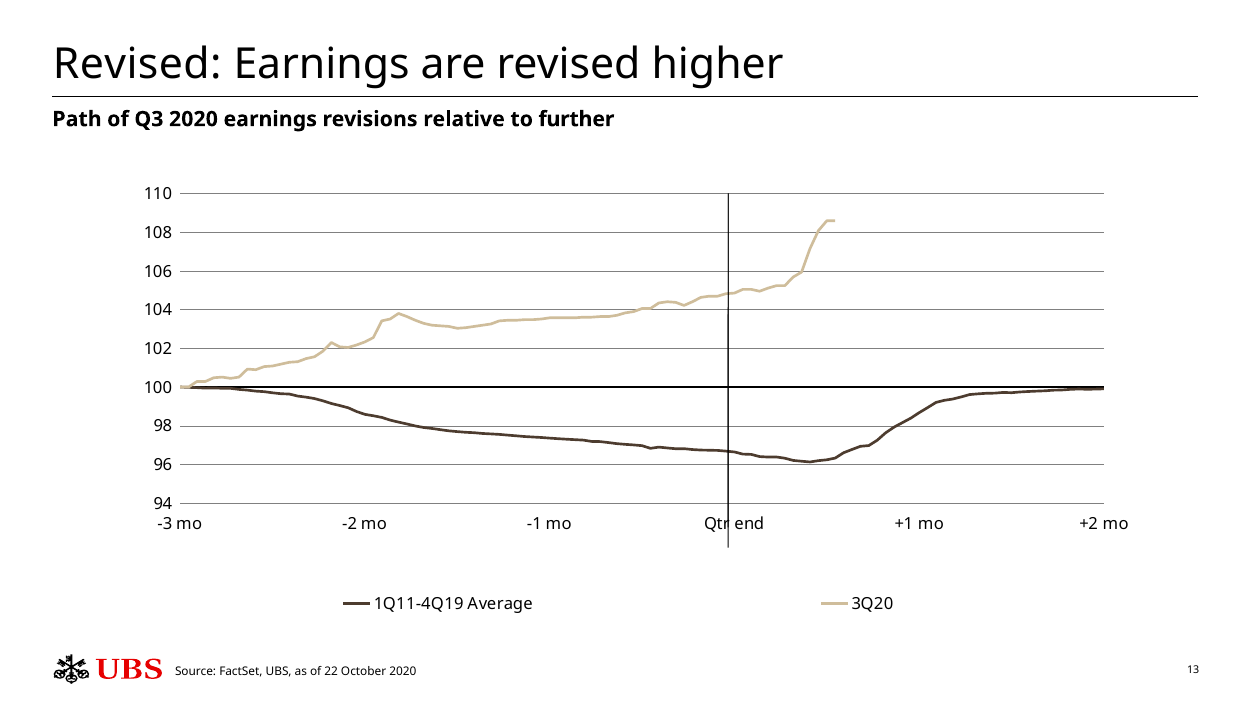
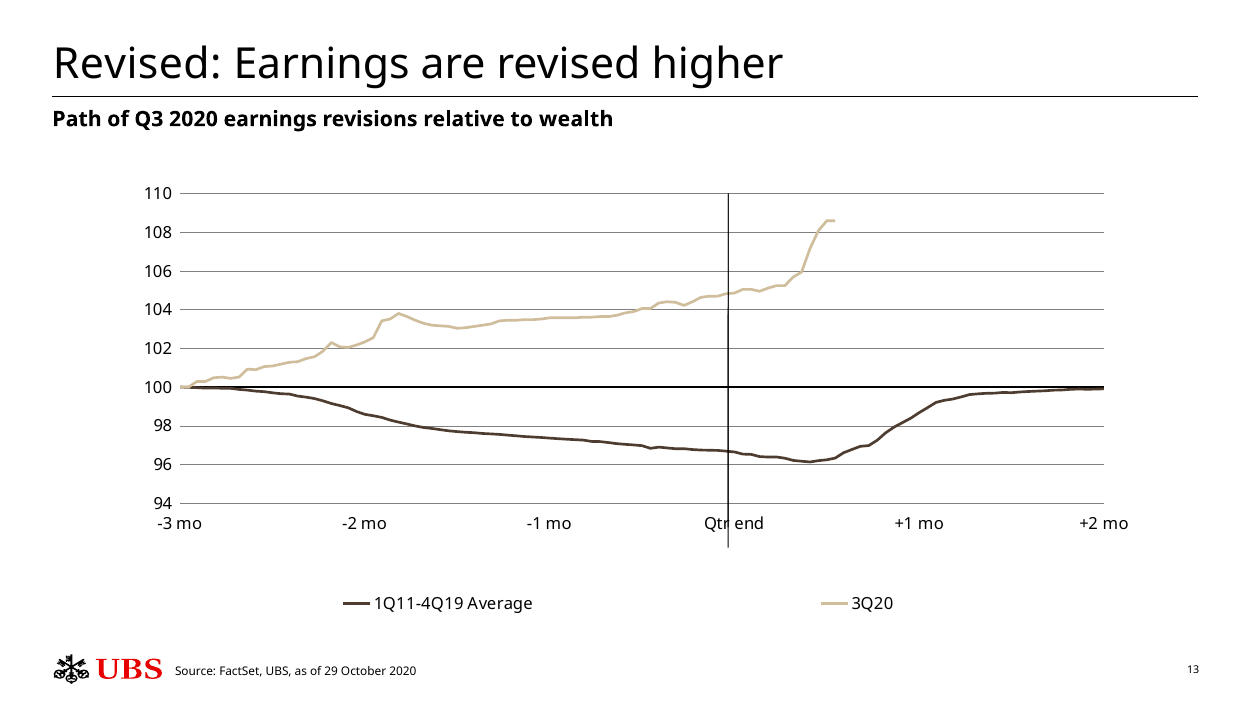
further: further -> wealth (576, 119)
22: 22 -> 29 (331, 671)
